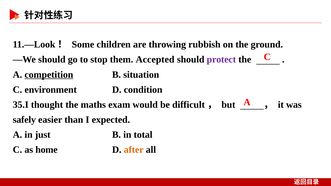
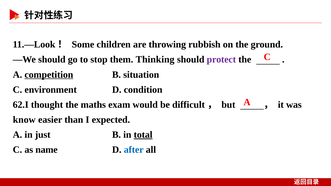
Accepted: Accepted -> Thinking (155, 60)
35.I: 35.I -> 62.I (21, 105)
safely: safely -> know (24, 120)
total underline: none -> present (143, 135)
home: home -> name (47, 150)
after colour: orange -> blue (134, 150)
